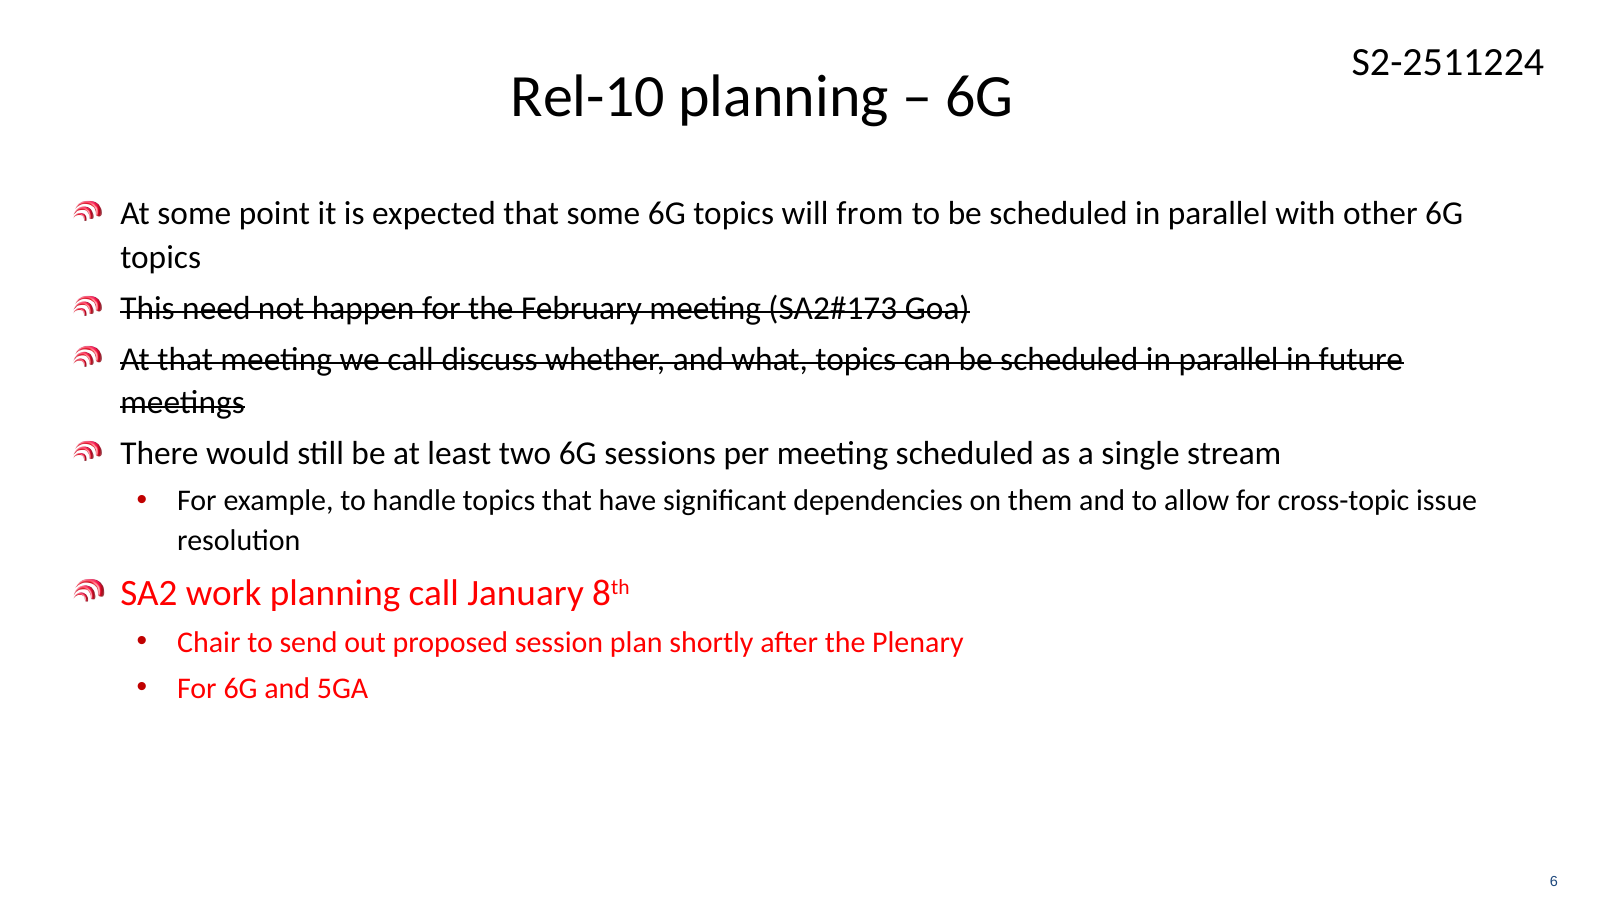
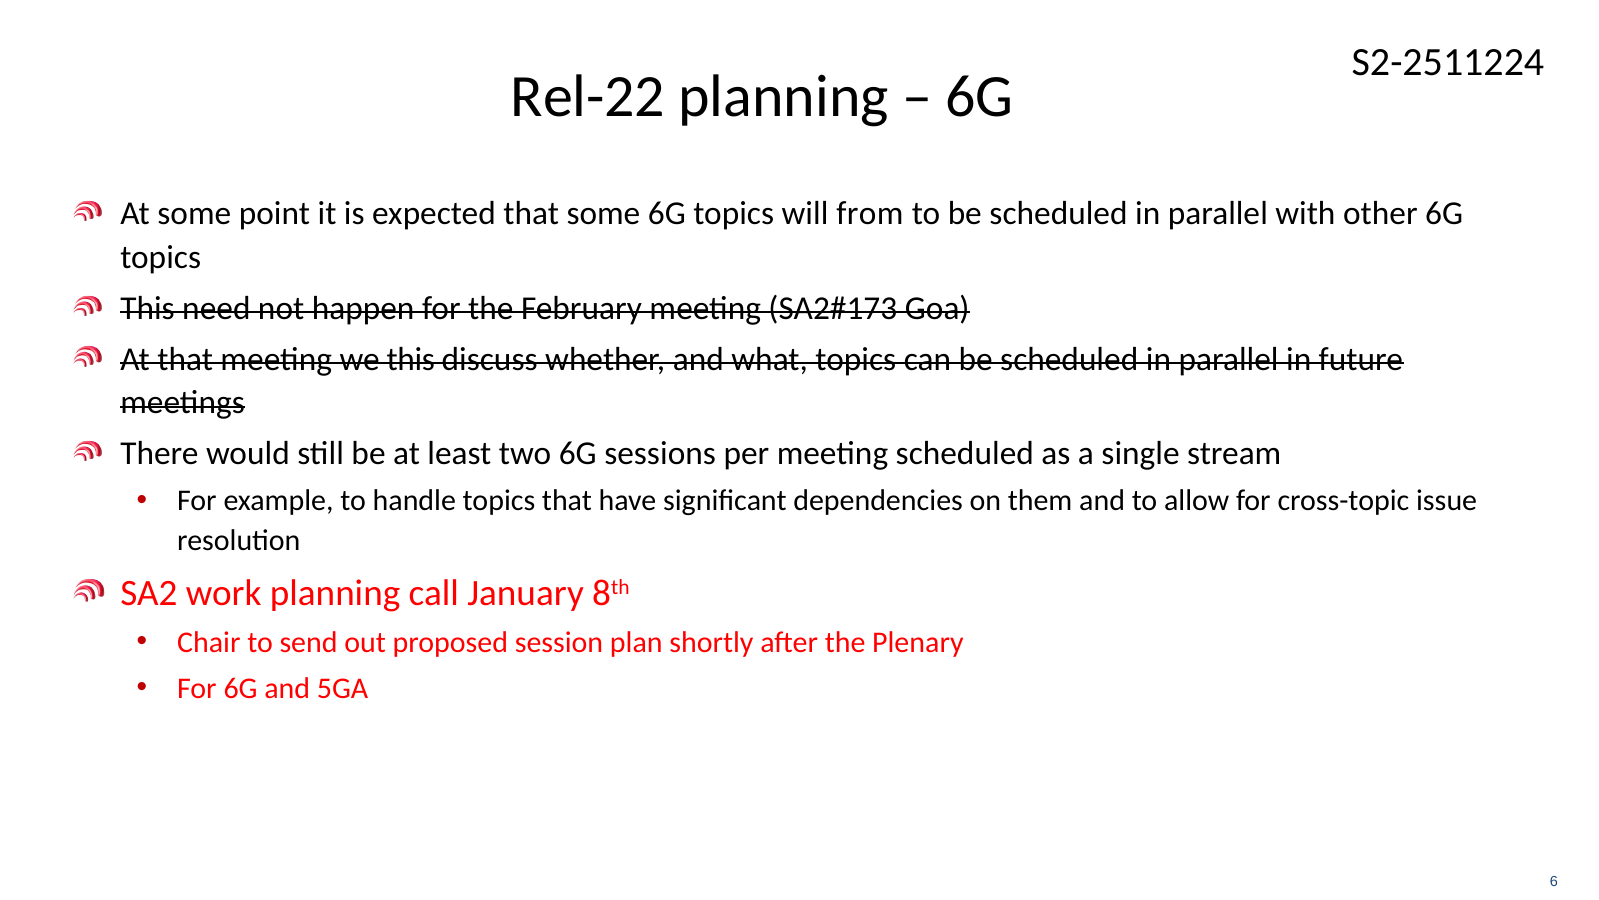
Rel-10: Rel-10 -> Rel-22 (588, 97)
we call: call -> this (411, 359)
